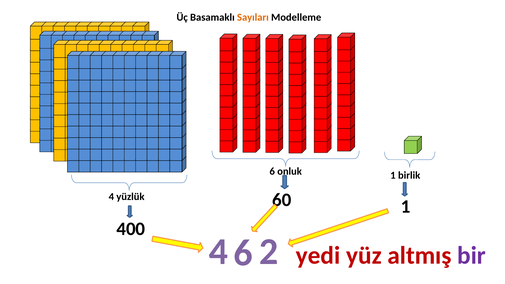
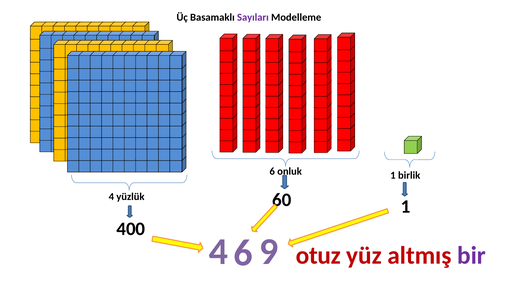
Sayıları colour: orange -> purple (253, 17)
2: 2 -> 9 (269, 252)
yedi: yedi -> otuz (318, 256)
